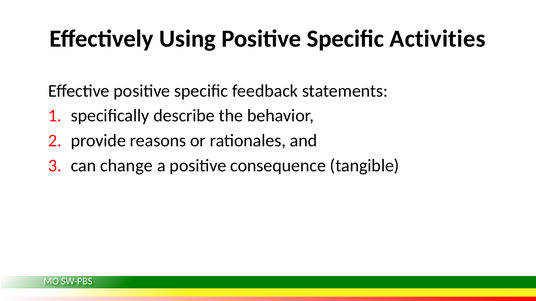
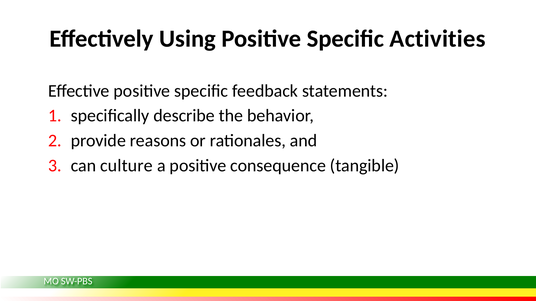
change: change -> culture (126, 166)
